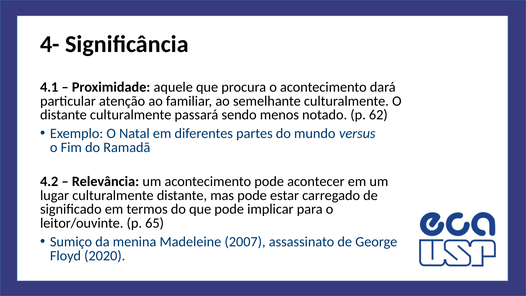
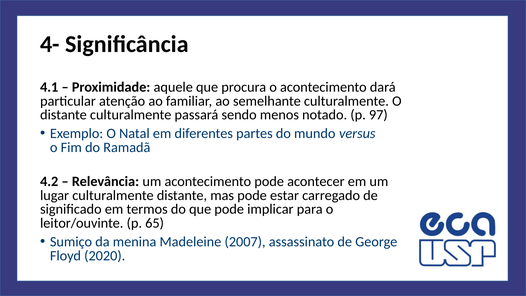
62: 62 -> 97 (378, 115)
